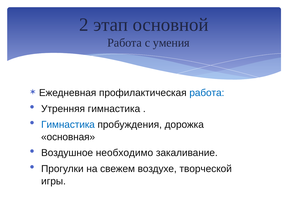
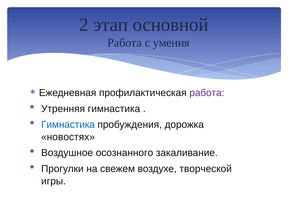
работа colour: blue -> purple (207, 93)
основная: основная -> новостях (68, 137)
необходимо: необходимо -> осознанного (124, 153)
